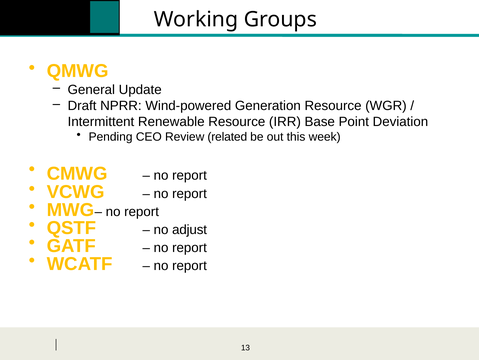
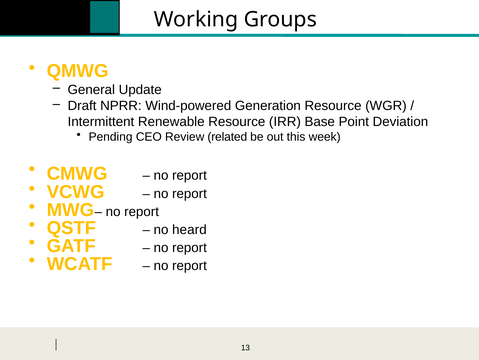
adjust: adjust -> heard (189, 229)
